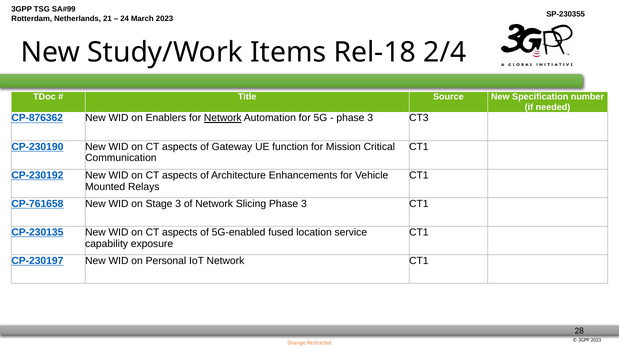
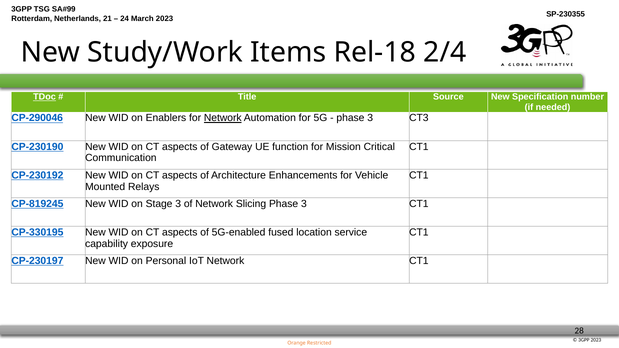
TDoc underline: none -> present (44, 97)
CP-876362: CP-876362 -> CP-290046 (37, 118)
CP-761658: CP-761658 -> CP-819245 (37, 204)
CP-230135: CP-230135 -> CP-330195 (37, 232)
